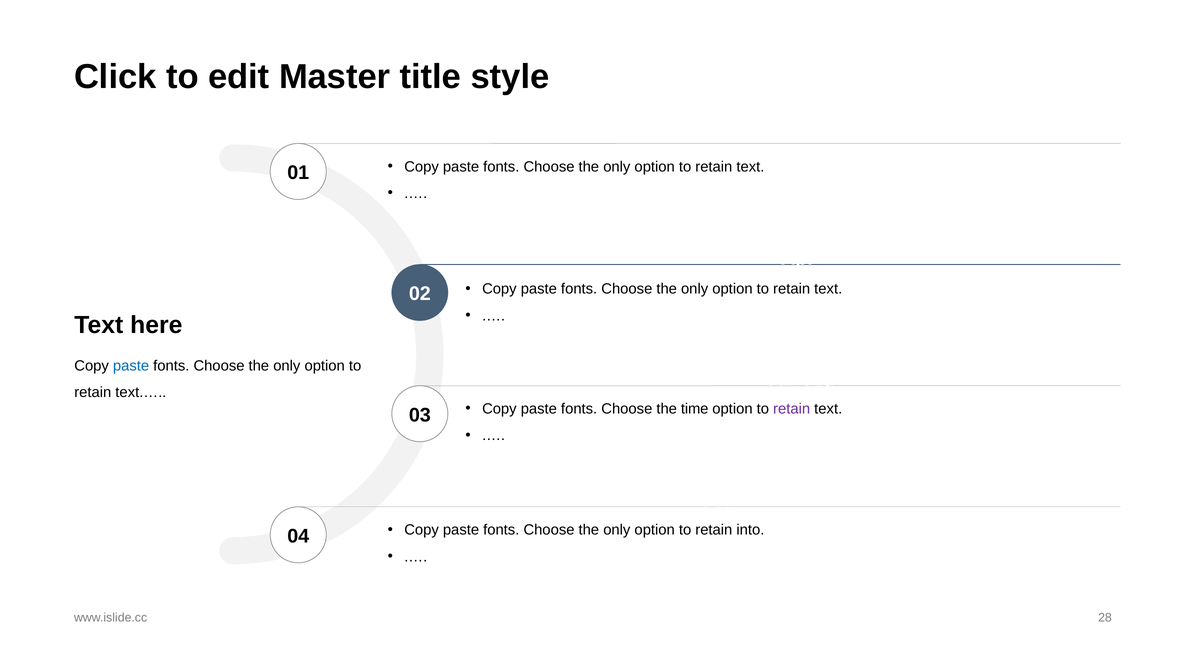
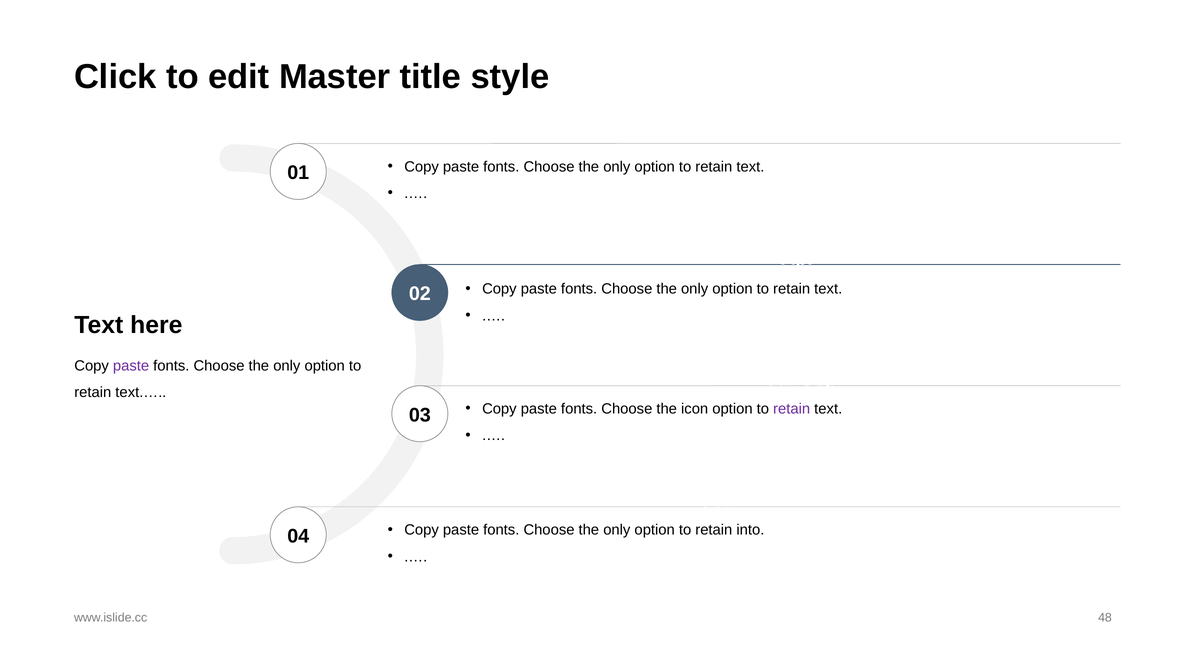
paste colour: blue -> purple (131, 366)
time: time -> icon (695, 409)
28: 28 -> 48 (1105, 618)
